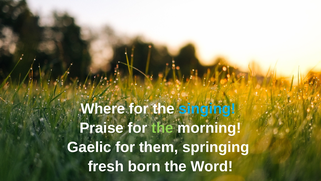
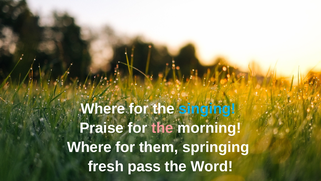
the colour: light green -> pink (162, 128)
Gaelic: Gaelic -> Where (89, 147)
born: born -> pass (144, 166)
